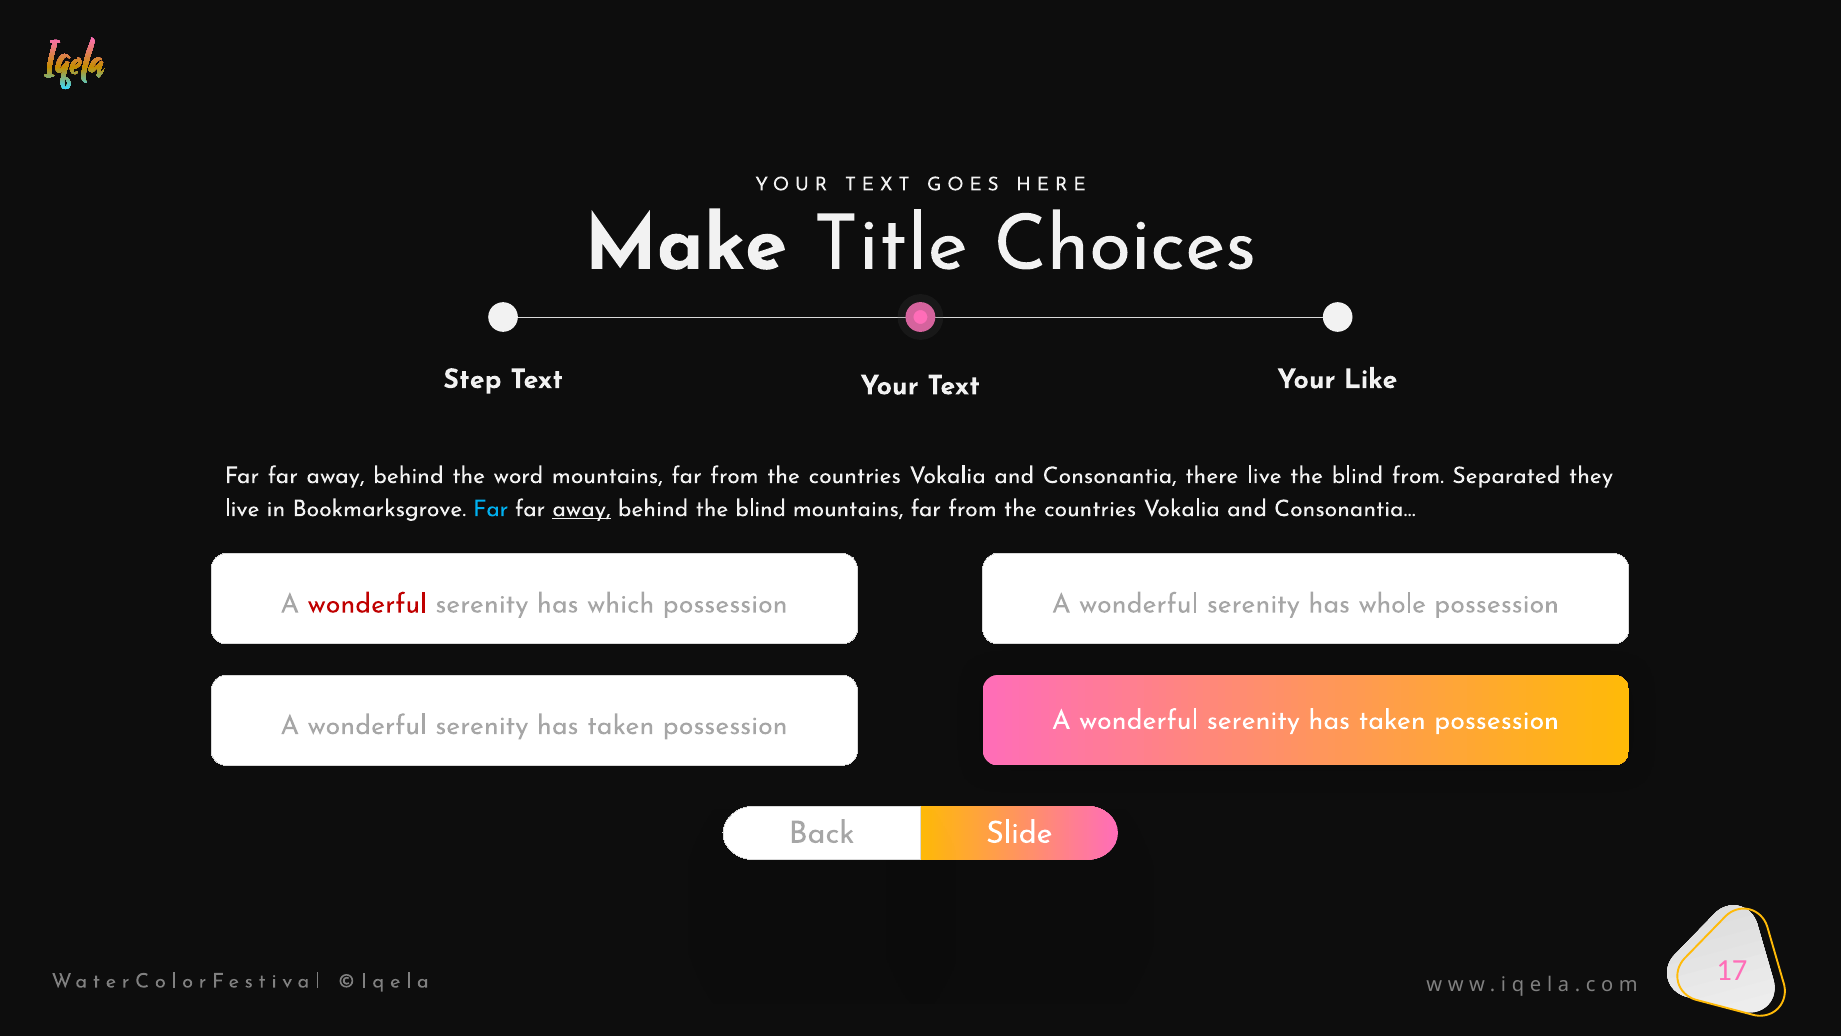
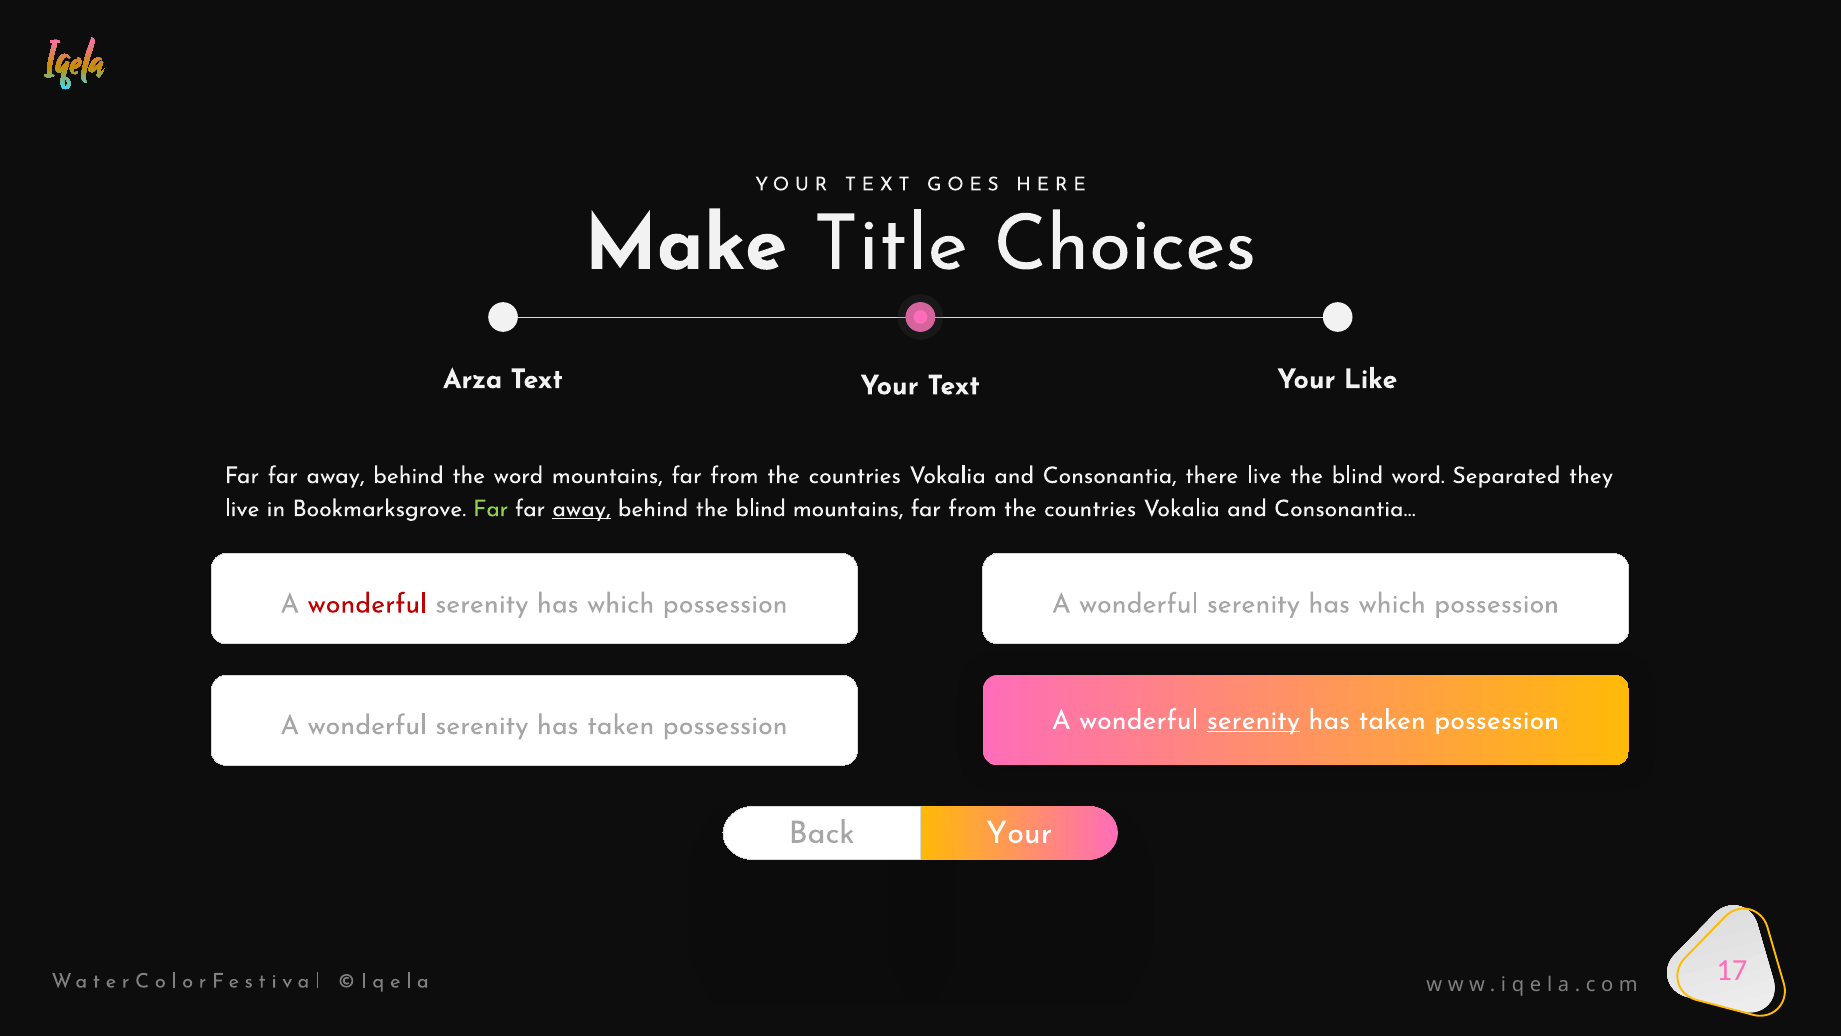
Step: Step -> Arza (473, 379)
blind from: from -> word (1418, 475)
Far colour: light blue -> light green (491, 508)
whole: whole -> which (1392, 603)
serenity underline: none -> present (1253, 720)
Slide: Slide -> Your (1019, 832)
